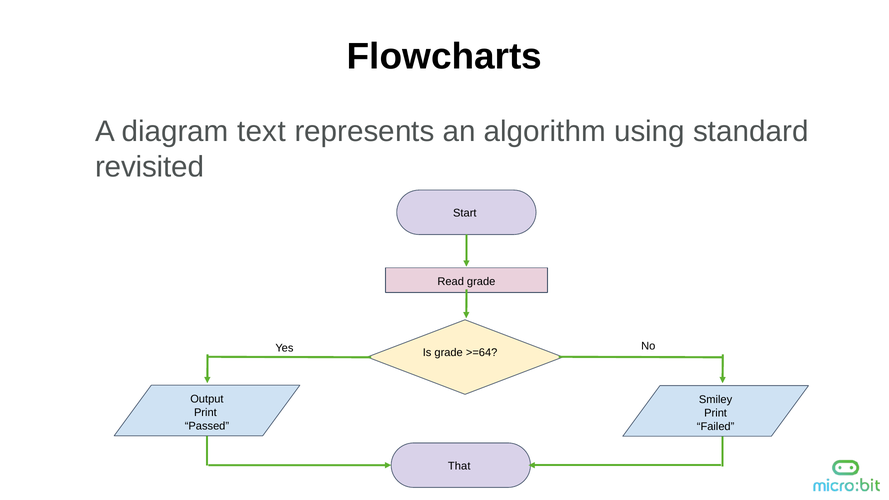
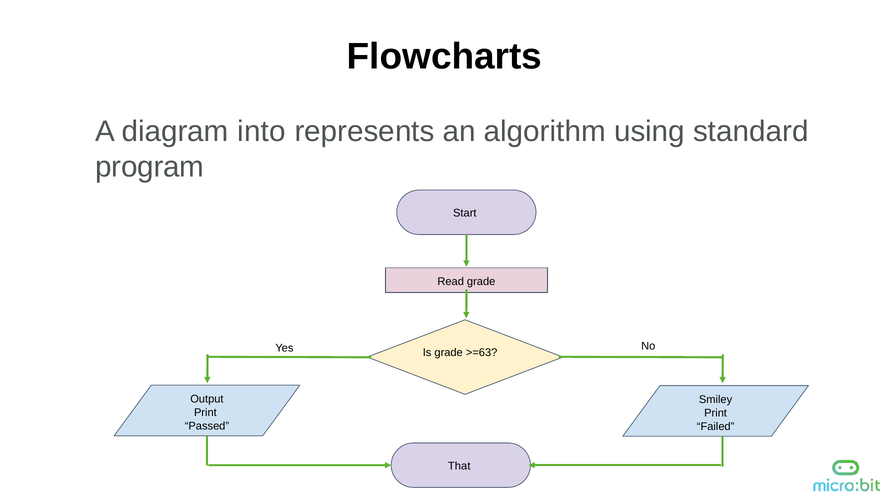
text: text -> into (261, 132)
revisited: revisited -> program (150, 167)
>=64: >=64 -> >=63 (482, 353)
